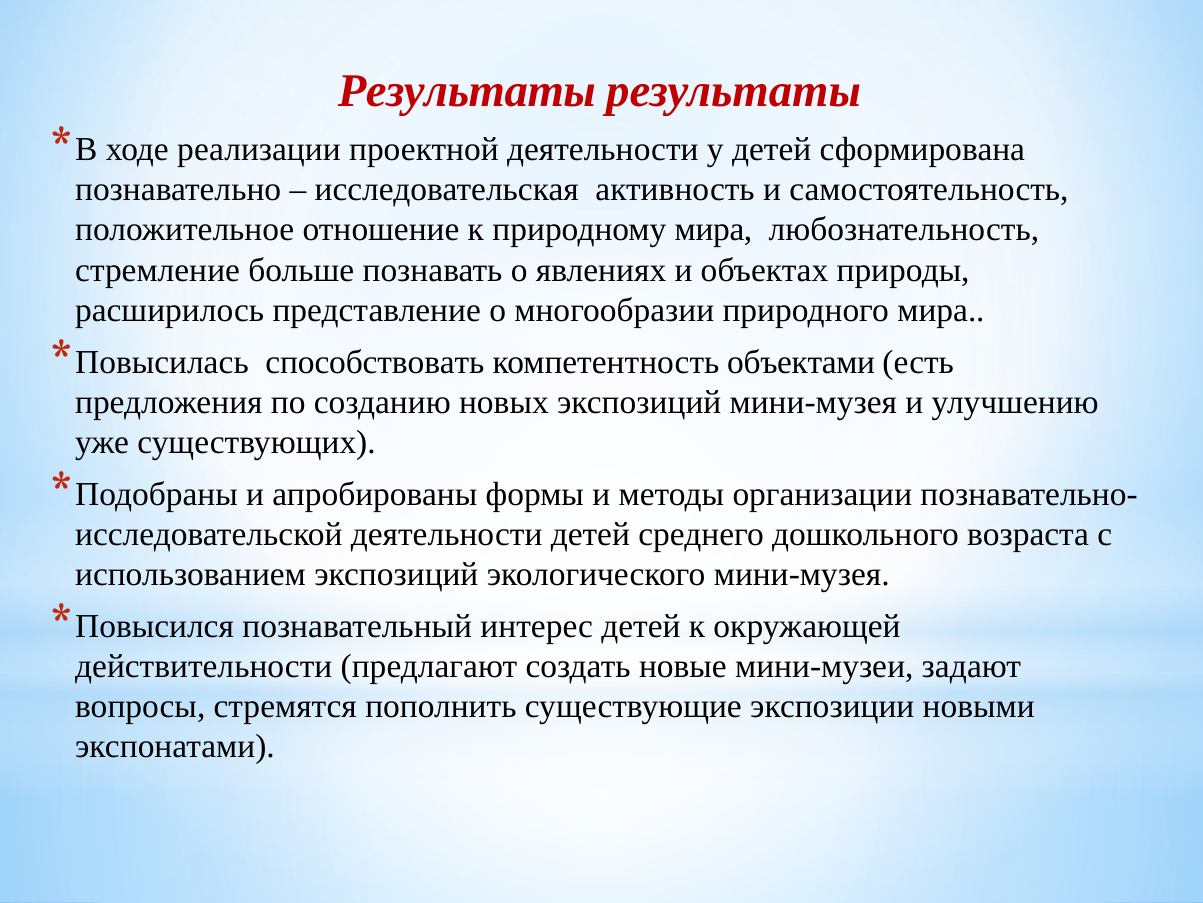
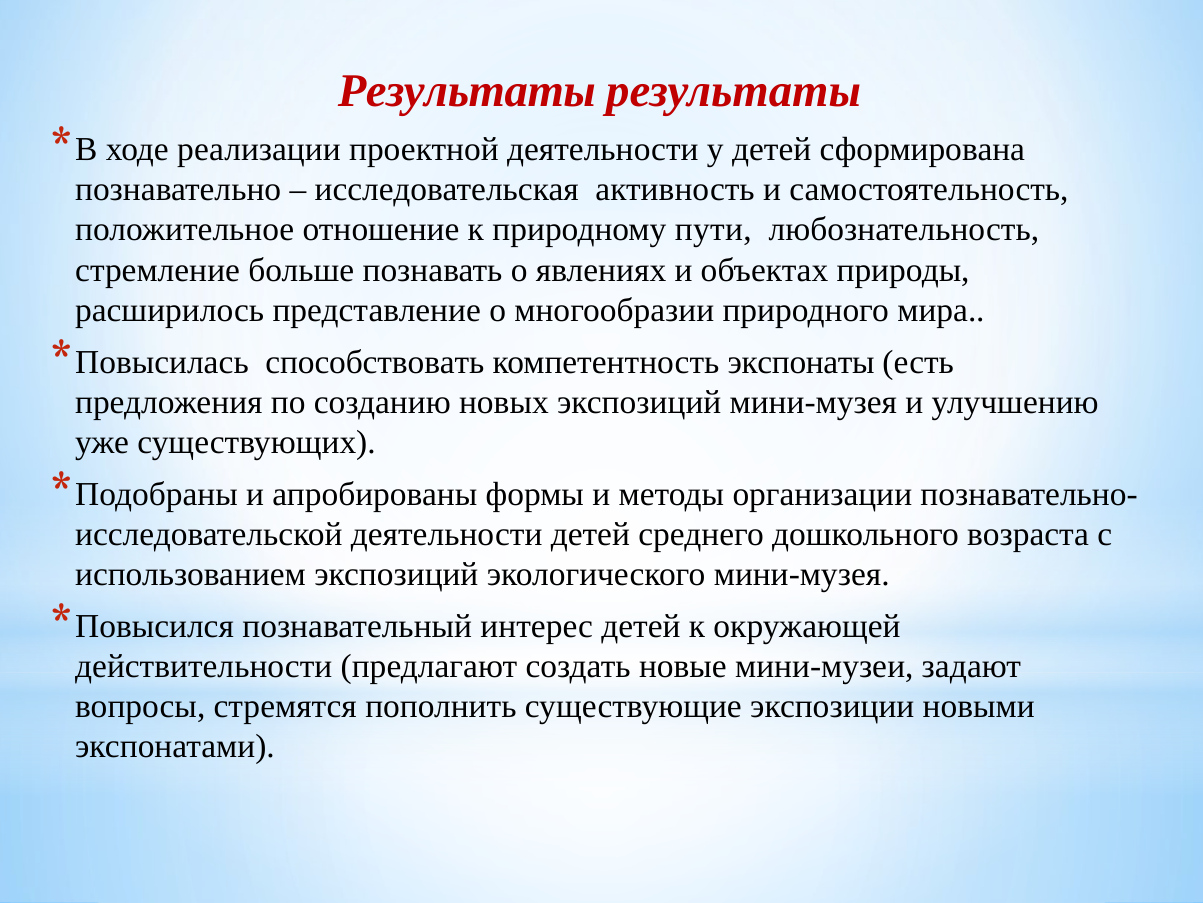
природному мира: мира -> пути (713, 230)
объектами: объектами -> экспонаты (801, 362)
